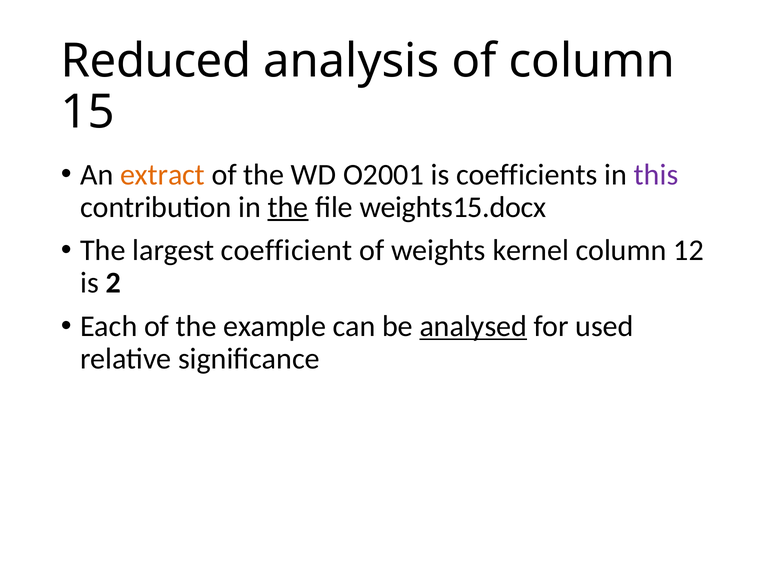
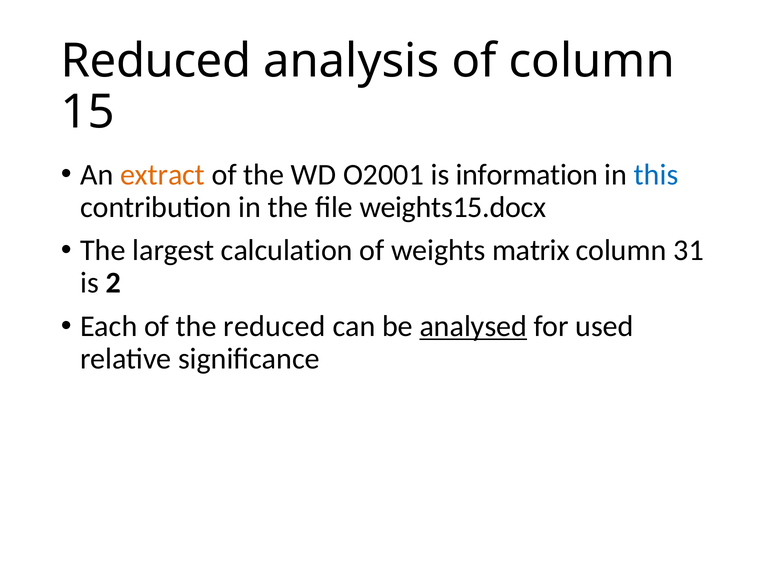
coefficients: coefficients -> information (527, 174)
this colour: purple -> blue (656, 174)
the underline: present -> none (288, 207)
coefficient: coefficient -> calculation (287, 250)
kernel: kernel -> matrix (531, 250)
12: 12 -> 31 (689, 250)
the example: example -> reduced (274, 326)
